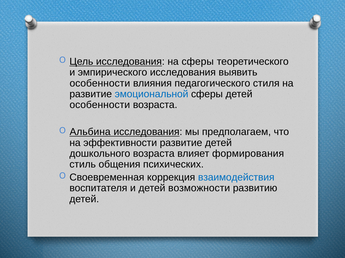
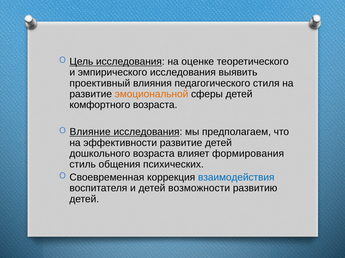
на сферы: сферы -> оценке (198, 62)
особенности: особенности -> проективный (100, 83)
эмоциональной colour: blue -> orange (152, 94)
особенности: особенности -> комфортного (100, 105)
Альбина: Альбина -> Влияние (90, 132)
